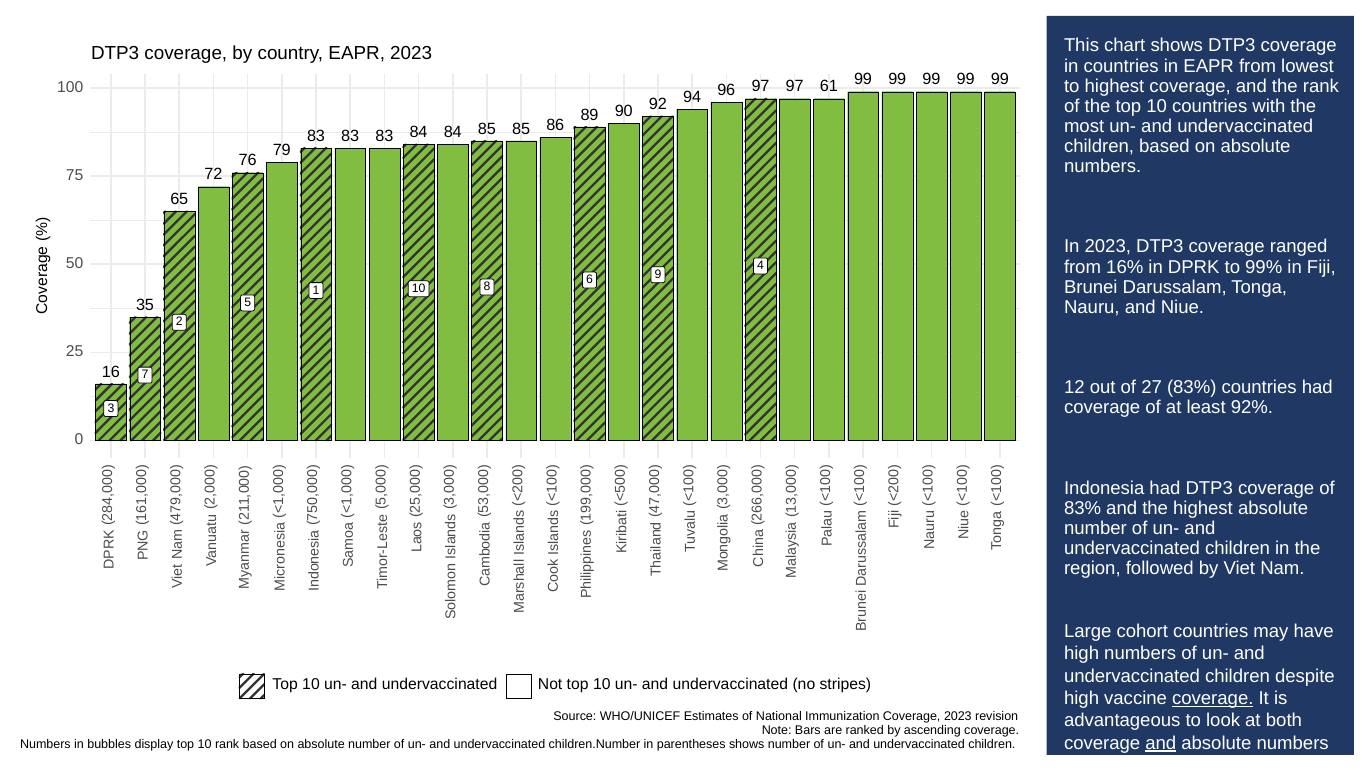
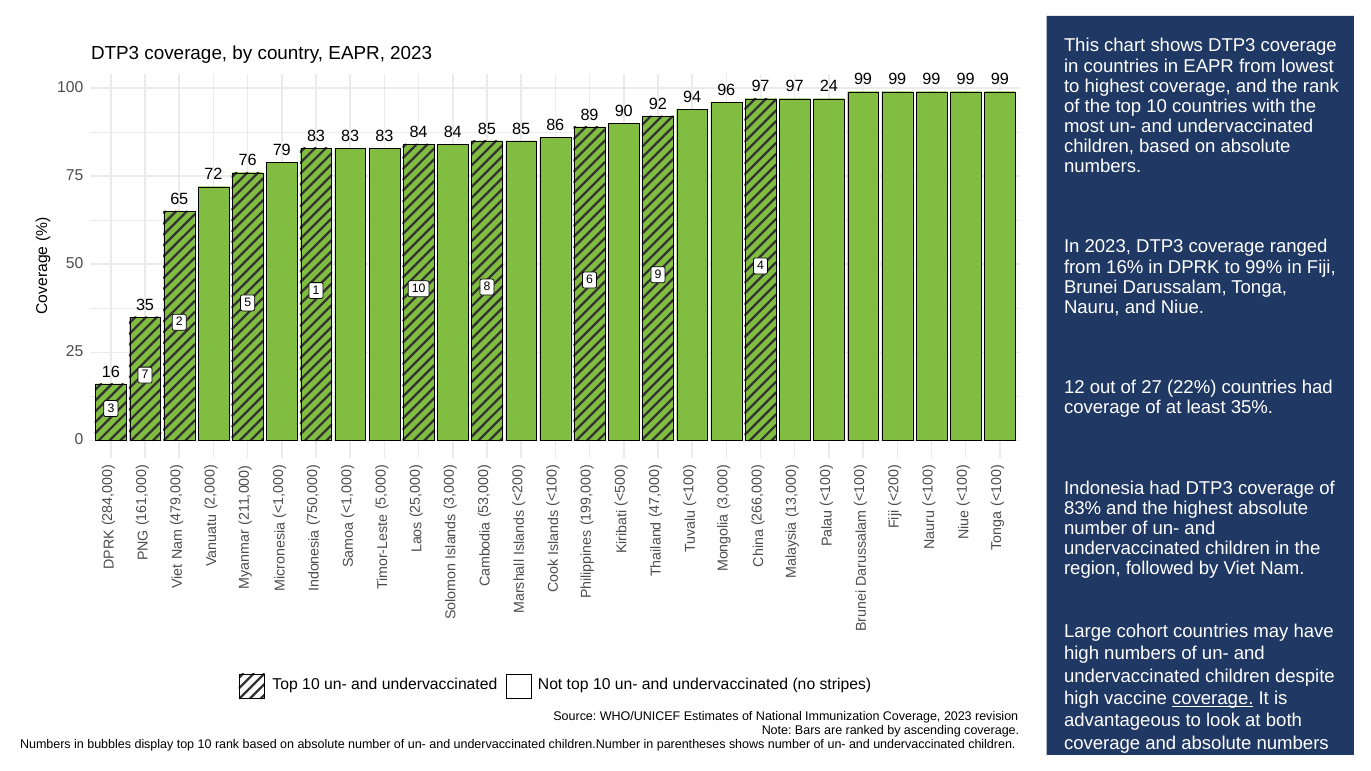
61: 61 -> 24 (829, 86)
27 83%: 83% -> 22% (1192, 388)
92%: 92% -> 35% (1252, 408)
and underline: present -> none (1161, 743)
